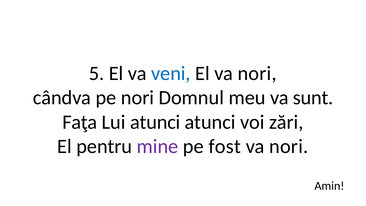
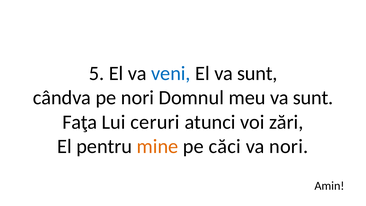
El va nori: nori -> sunt (257, 73)
Lui atunci: atunci -> ceruri (155, 122)
mine colour: purple -> orange (158, 146)
fost: fost -> căci (225, 146)
